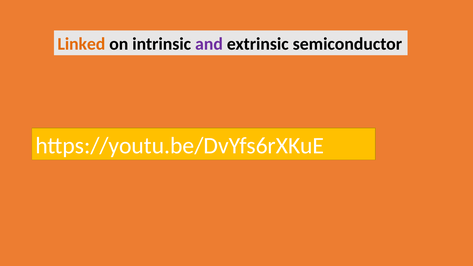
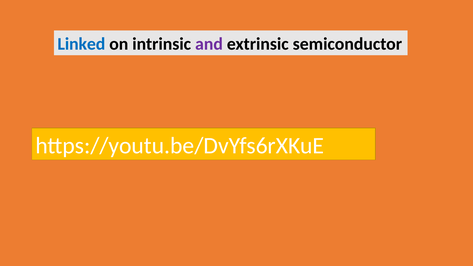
Linked colour: orange -> blue (81, 44)
